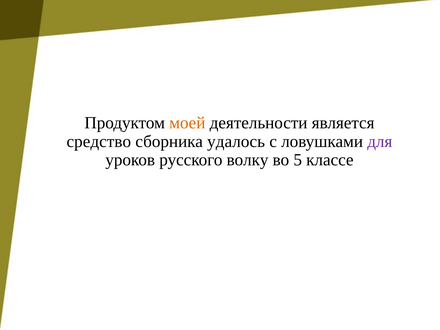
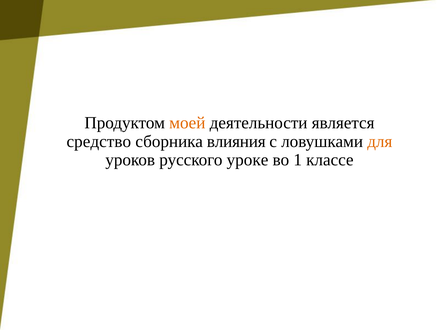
удалось: удалось -> влияния (236, 141)
для colour: purple -> orange (380, 141)
волку: волку -> уроке (247, 160)
5: 5 -> 1 (298, 160)
